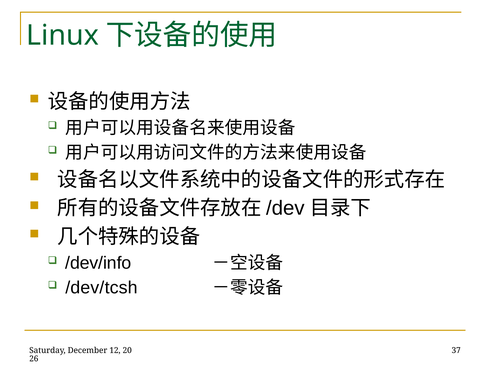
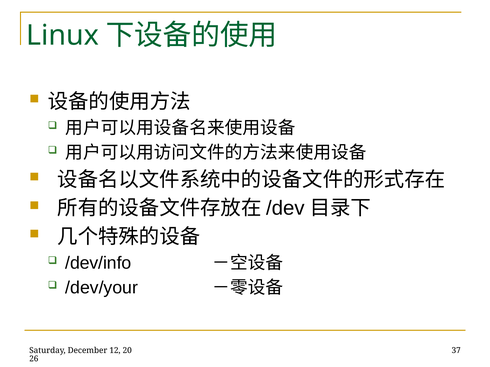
/dev/tcsh: /dev/tcsh -> /dev/your (102, 288)
